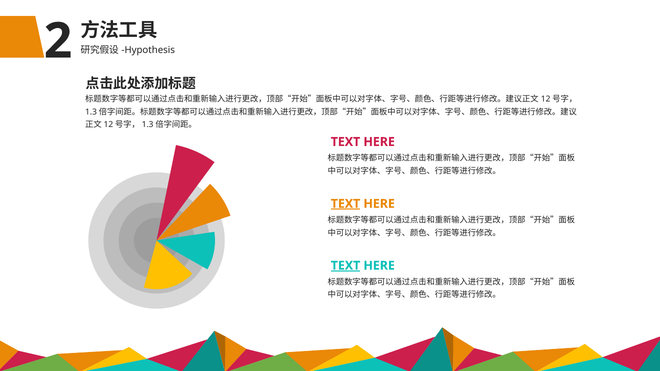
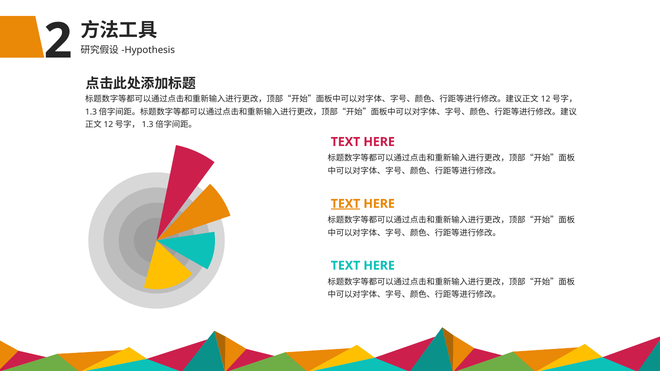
TEXT underline: present -> none (346, 266)
